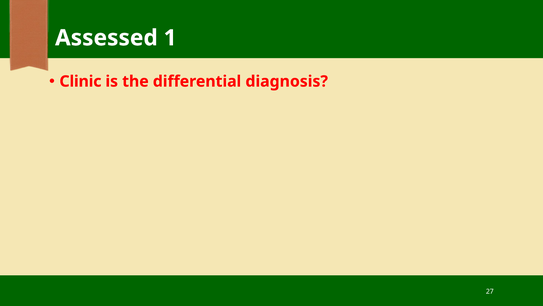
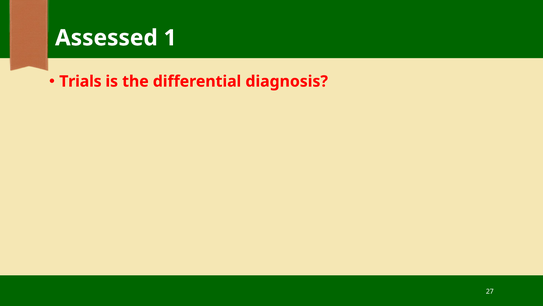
Clinic: Clinic -> Trials (80, 81)
